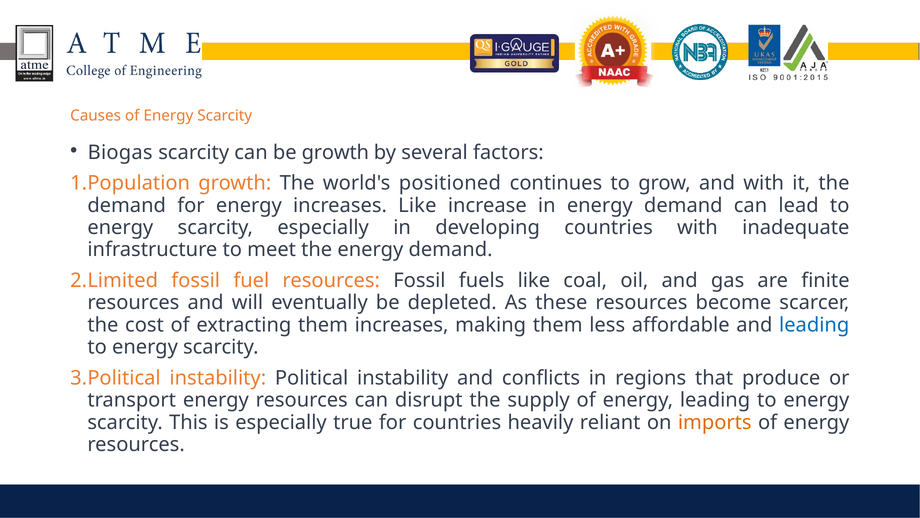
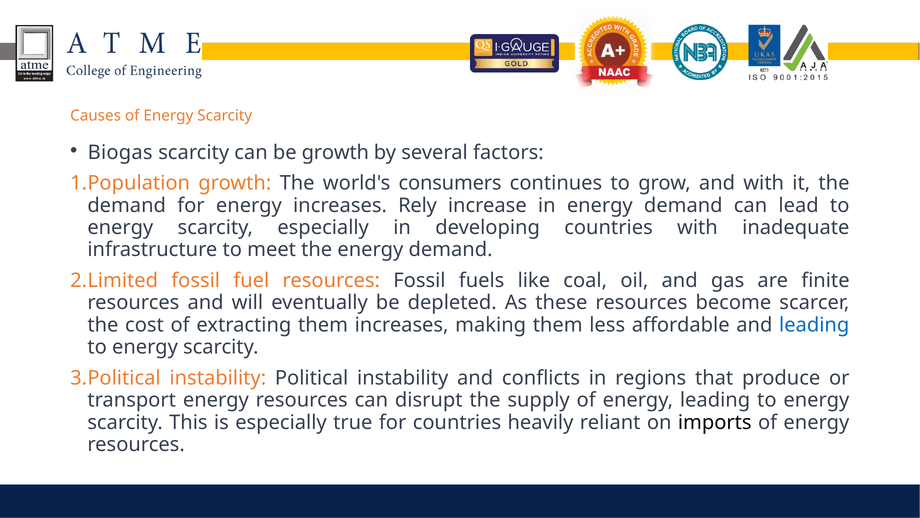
positioned: positioned -> consumers (450, 183)
increases Like: Like -> Rely (418, 205)
imports colour: orange -> black (715, 422)
